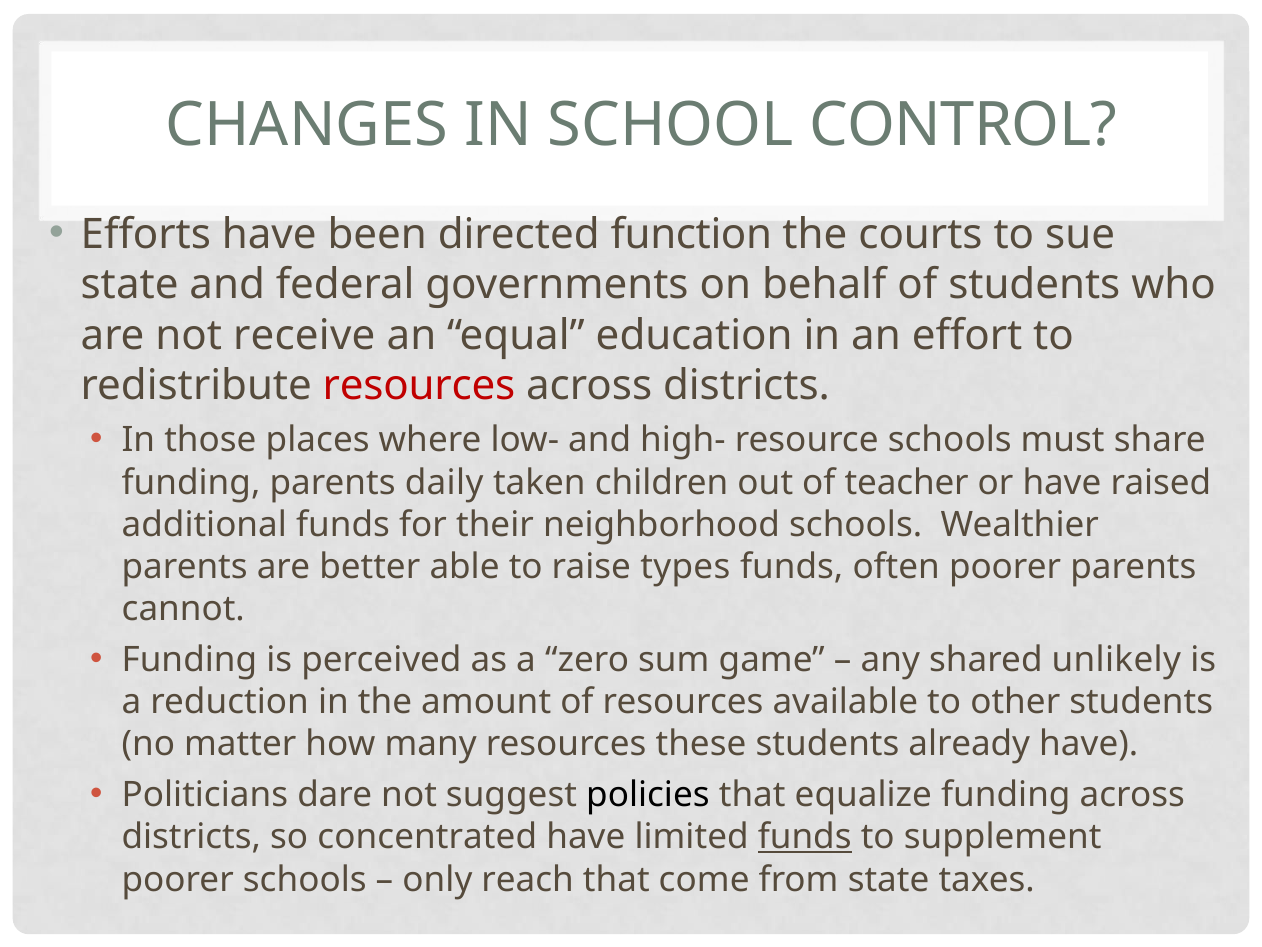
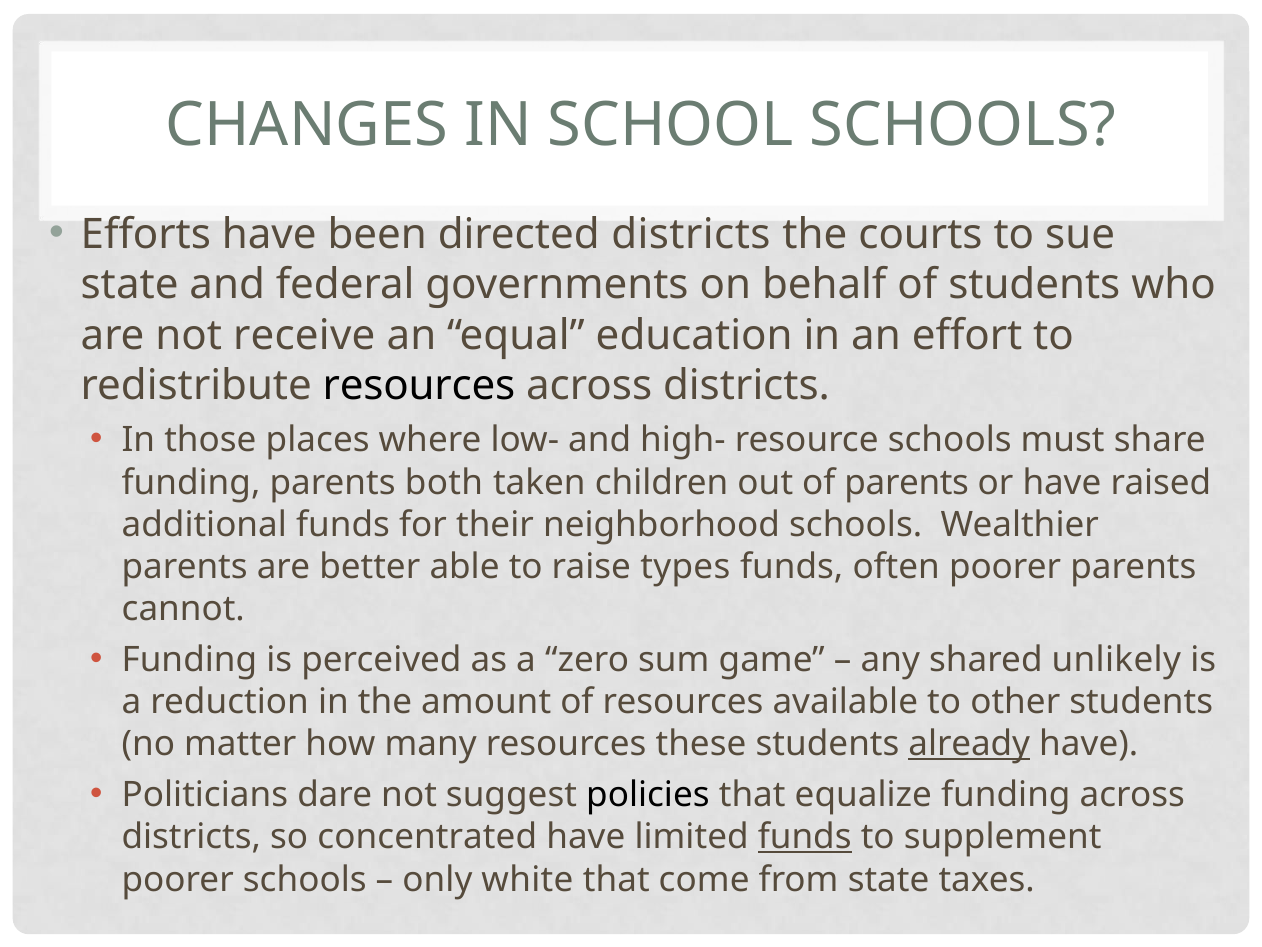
SCHOOL CONTROL: CONTROL -> SCHOOLS (963, 125)
directed function: function -> districts (691, 234)
resources colour: red -> black (419, 386)
daily: daily -> both (444, 482)
of teacher: teacher -> parents (907, 482)
already underline: none -> present (969, 744)
reach: reach -> white (527, 879)
